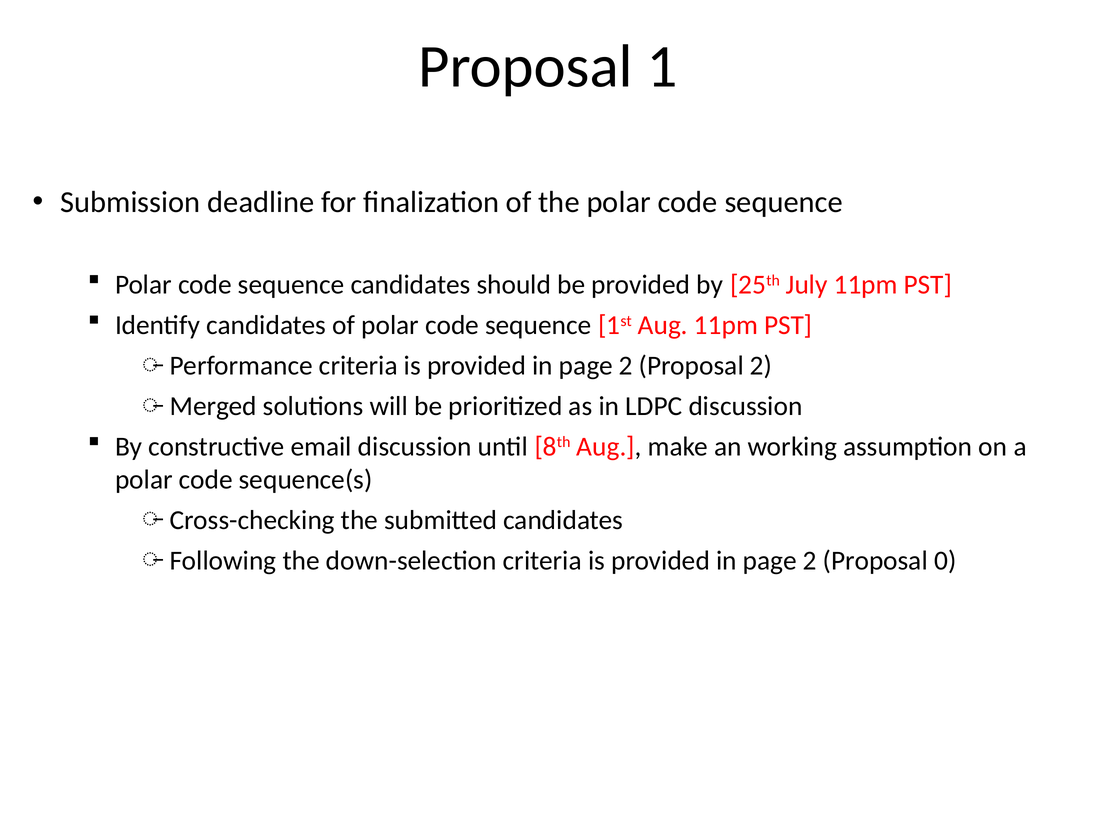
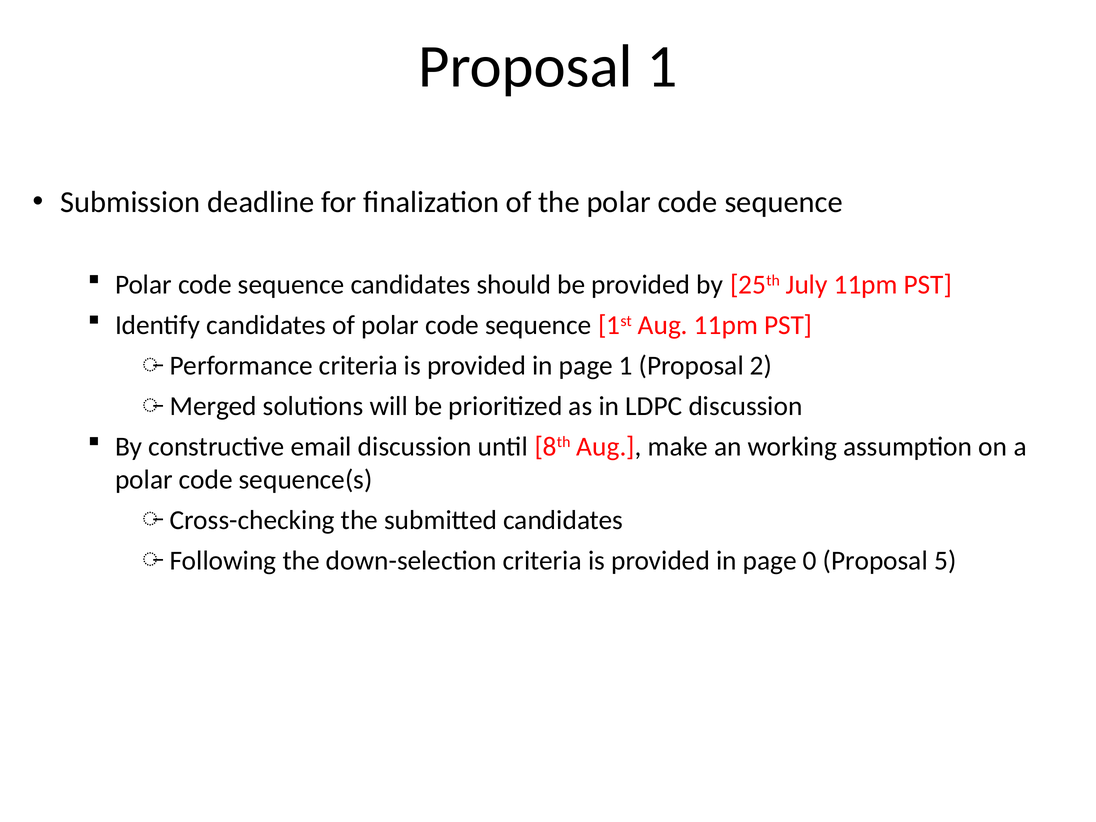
2: 2 -> 1 (626, 366)
2: 2 -> 0 (810, 560)
0: 0 -> 5 (945, 560)
